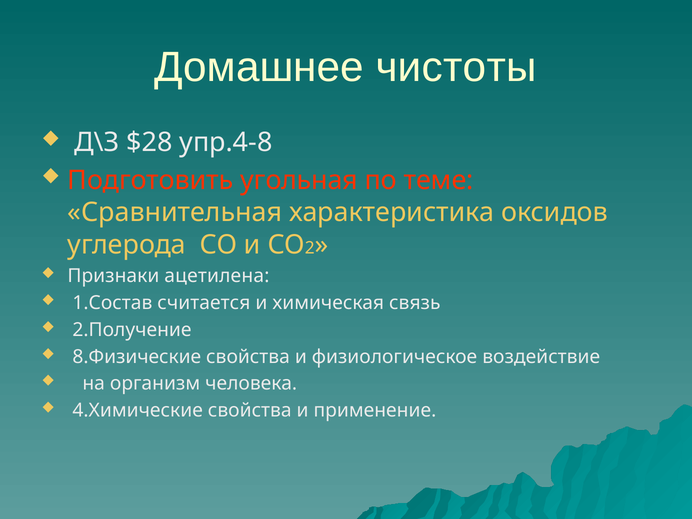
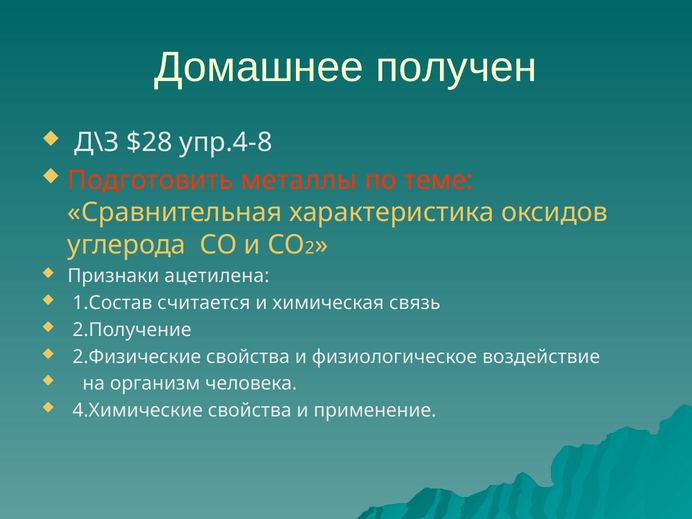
чистоты: чистоты -> получен (456, 67)
угольная: угольная -> металлы (299, 180)
8.Физические: 8.Физические -> 2.Физические (137, 357)
